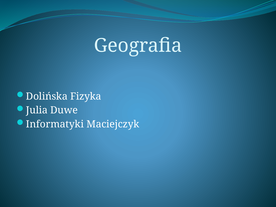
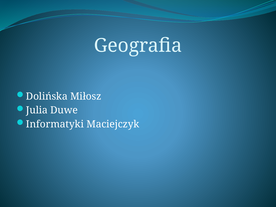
Fizyka: Fizyka -> Miłosz (86, 96)
